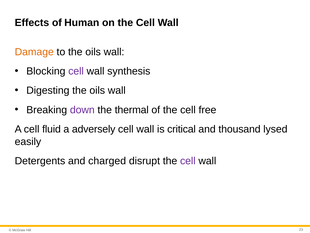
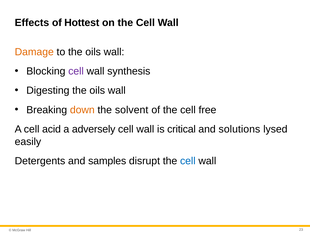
Human: Human -> Hottest (82, 23)
down colour: purple -> orange (82, 110)
thermal: thermal -> solvent (132, 110)
fluid: fluid -> acid (52, 129)
thousand: thousand -> solutions (239, 129)
charged: charged -> samples (107, 161)
cell colour: purple -> blue (188, 161)
